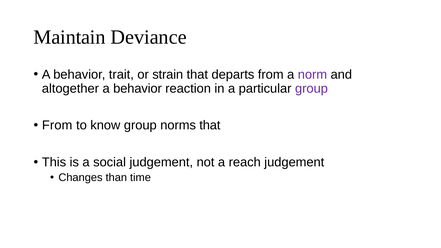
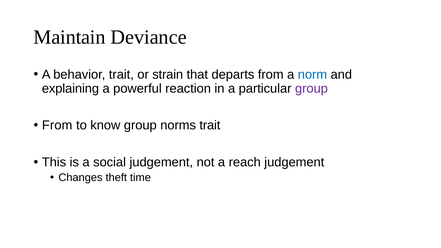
norm colour: purple -> blue (312, 75)
altogether: altogether -> explaining (70, 88)
behavior: behavior -> powerful (137, 88)
norms that: that -> trait (210, 125)
than: than -> theft (116, 178)
